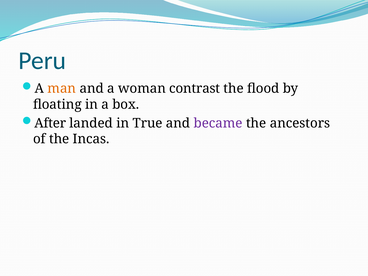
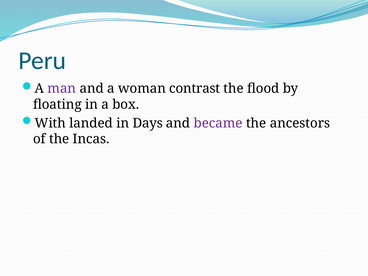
man colour: orange -> purple (62, 89)
After: After -> With (50, 123)
True: True -> Days (148, 123)
